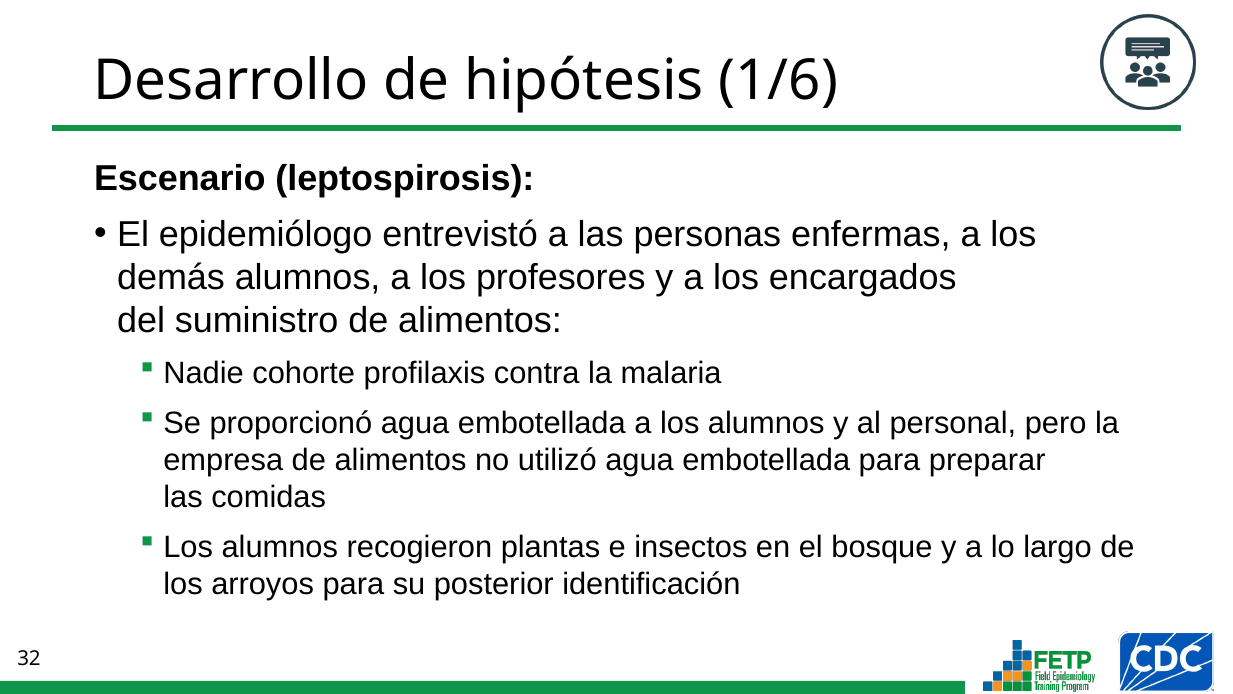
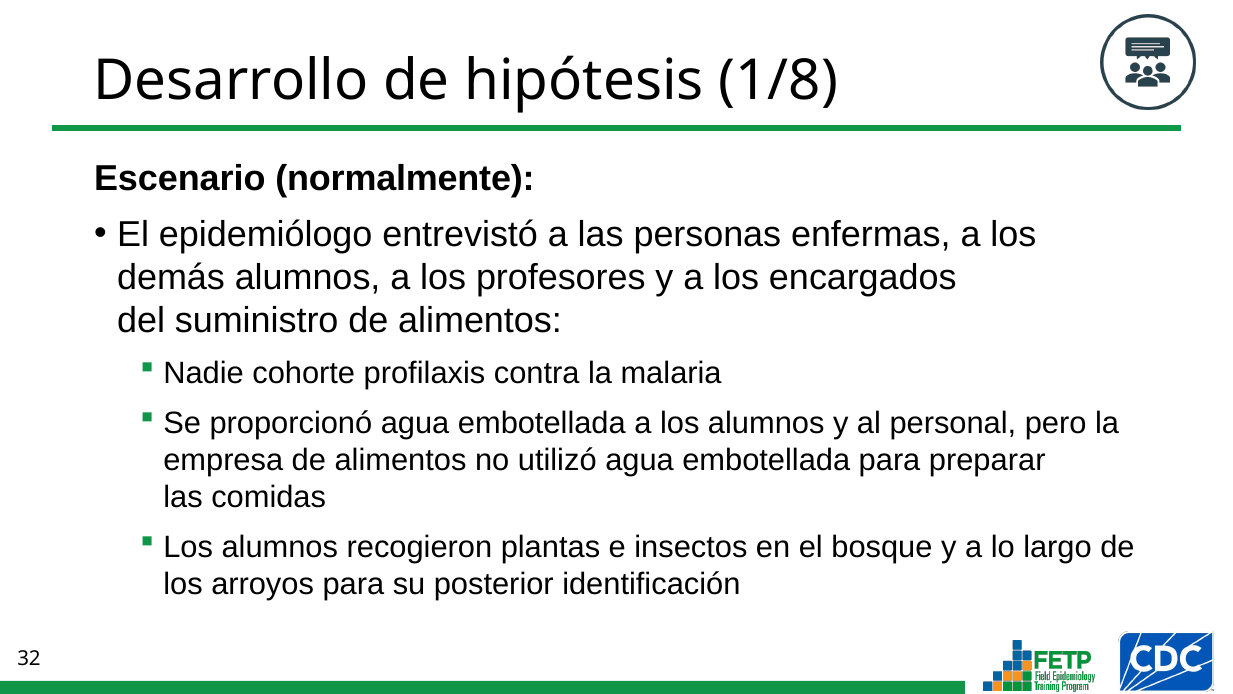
1/6: 1/6 -> 1/8 (778, 81)
leptospirosis: leptospirosis -> normalmente (405, 178)
